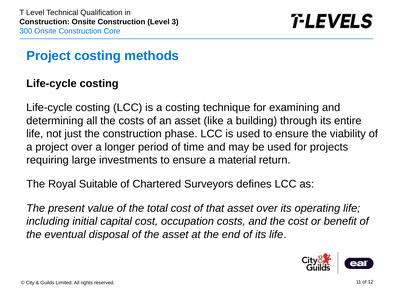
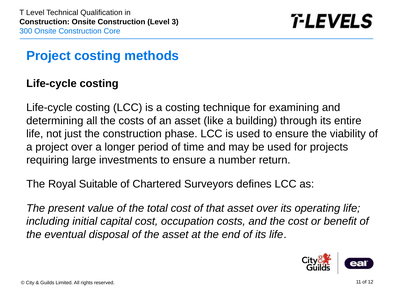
material: material -> number (237, 160)
